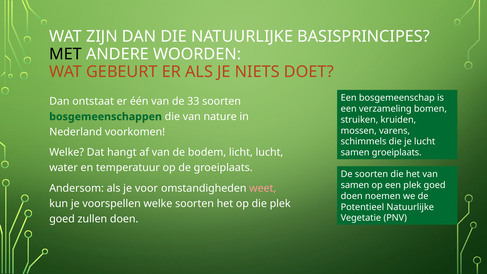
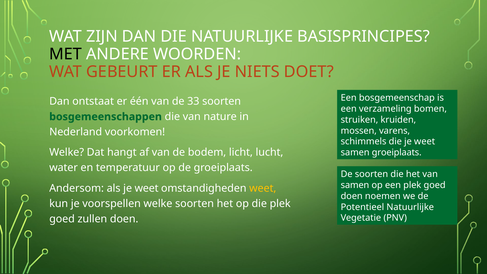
die je lucht: lucht -> weet (425, 142)
als je voor: voor -> weet (147, 188)
weet colour: pink -> yellow (263, 188)
